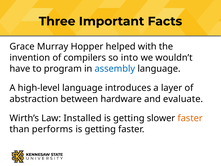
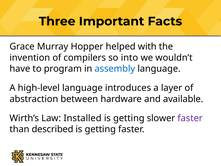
evaluate: evaluate -> available (183, 99)
faster colour: orange -> purple (190, 118)
performs: performs -> described (53, 129)
